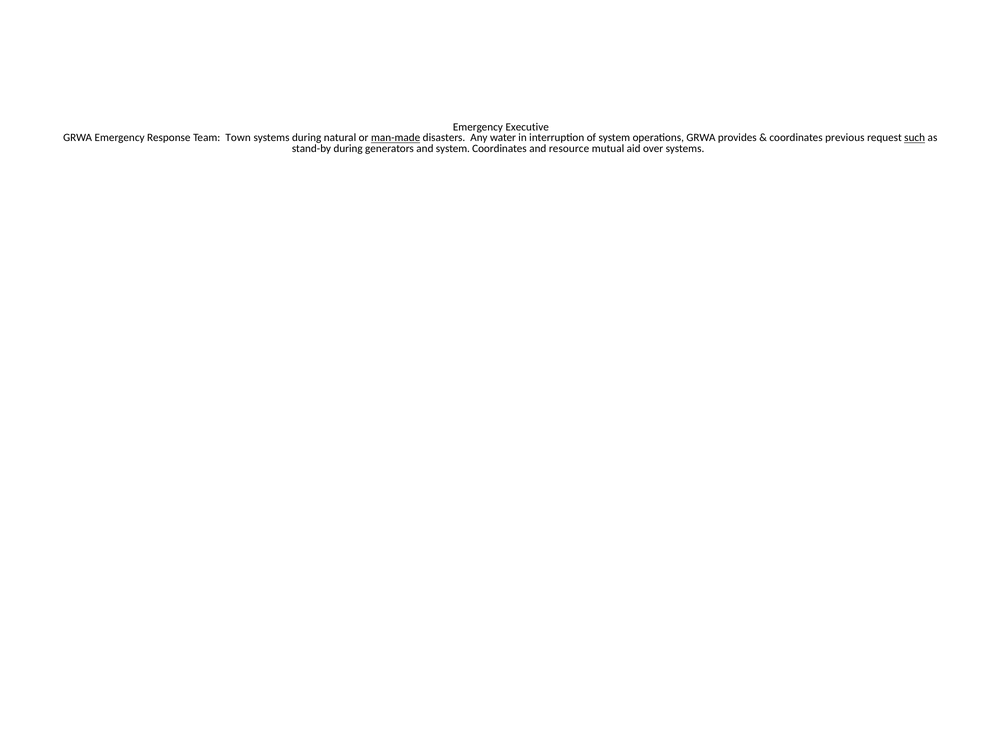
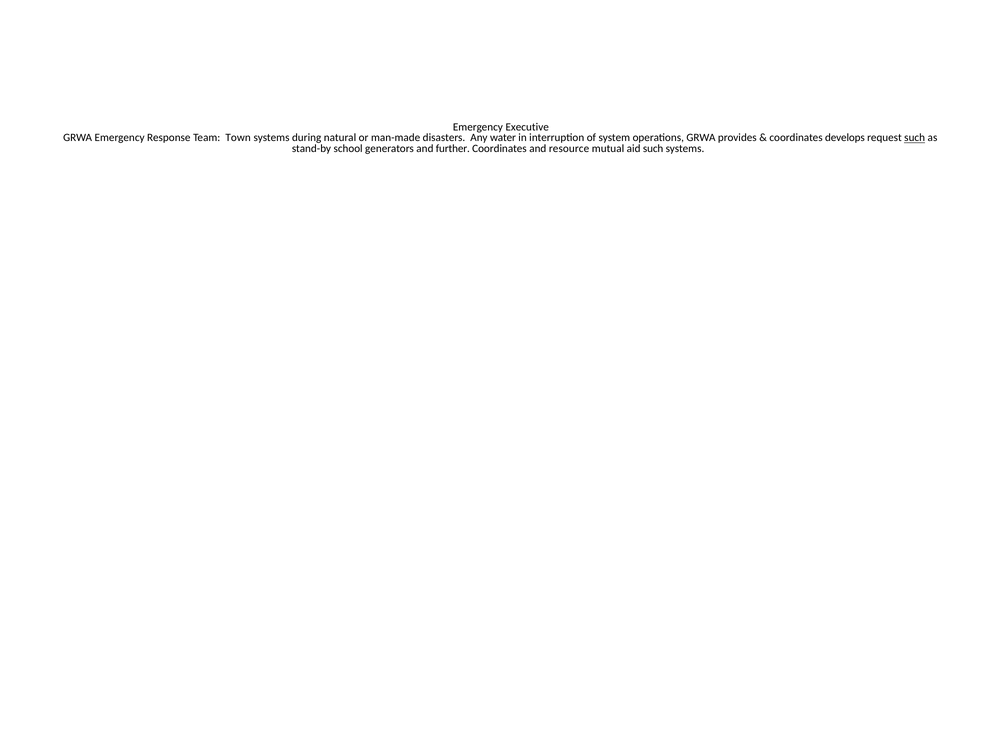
man-made underline: present -> none (396, 138)
previous: previous -> develops (845, 138)
stand-by during: during -> school (348, 149)
and system: system -> further (453, 149)
aid over: over -> such (653, 149)
